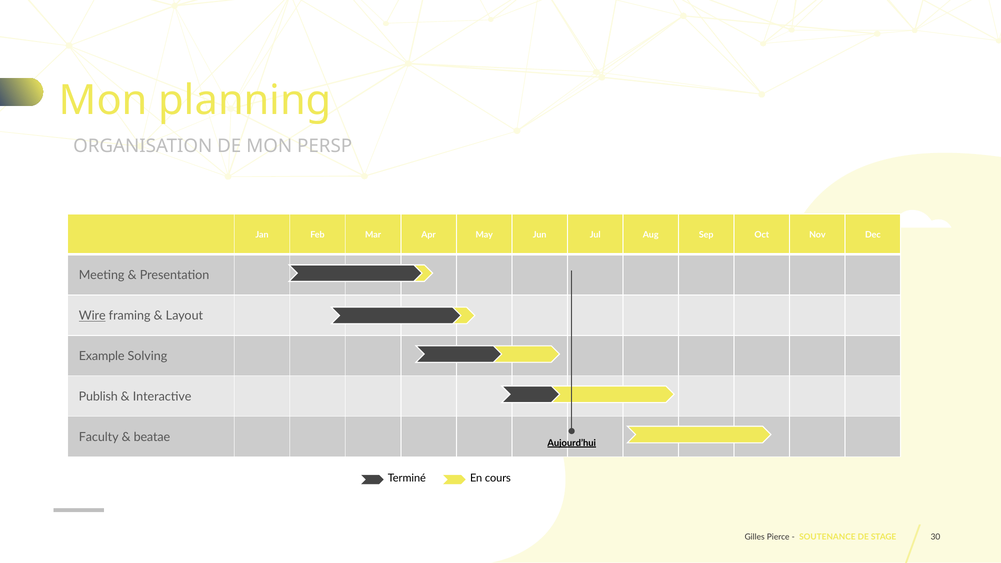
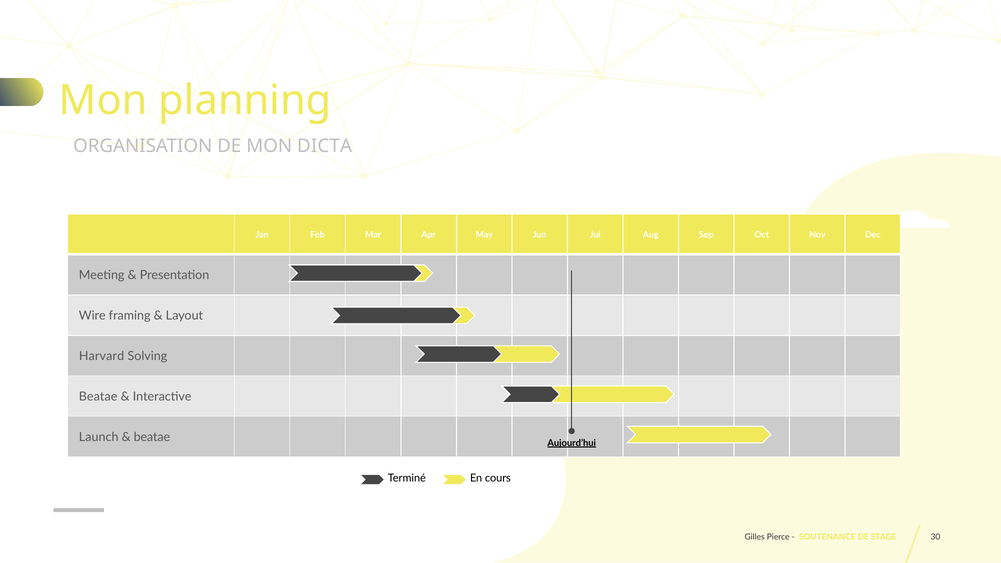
PERSP: PERSP -> DICTA (325, 146)
Wire underline: present -> none (92, 316)
Example: Example -> Harvard (102, 356)
Publish: Publish -> Beatae (98, 397)
Faculty: Faculty -> Launch (99, 437)
